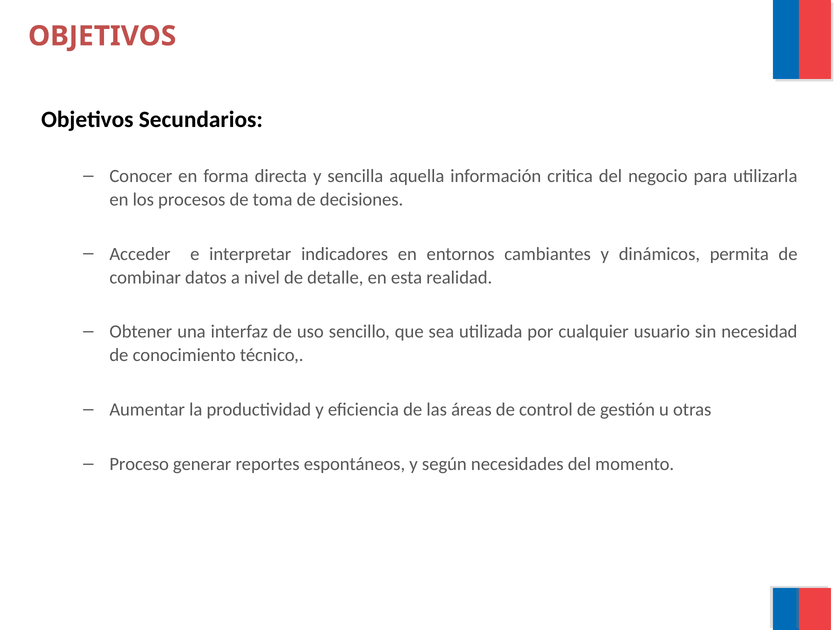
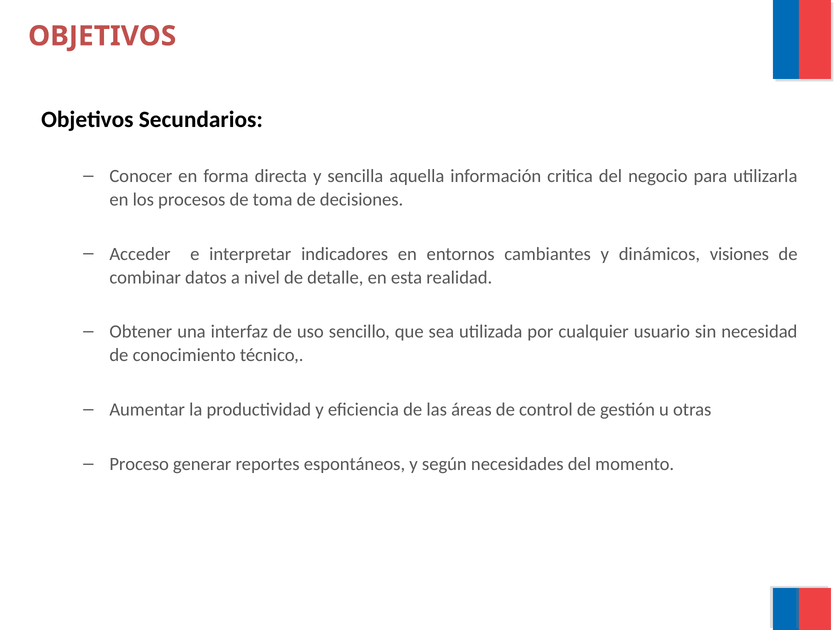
permita: permita -> visiones (739, 254)
